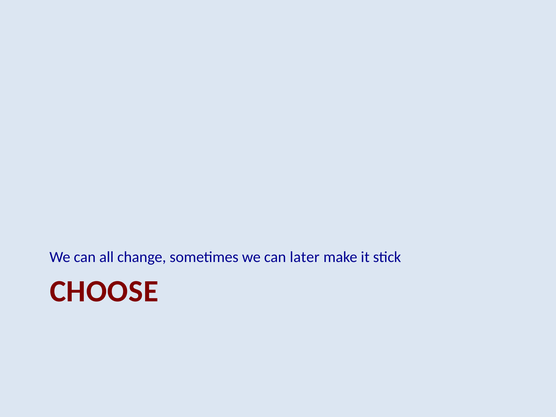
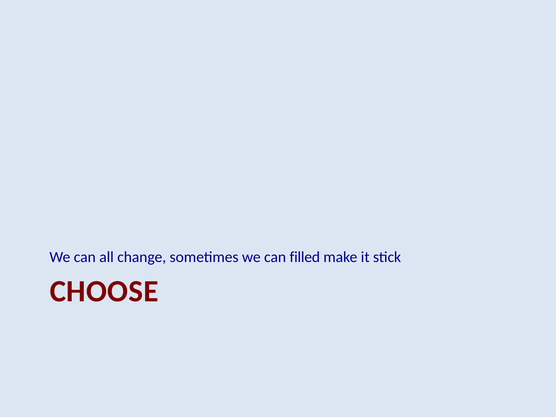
later: later -> filled (305, 257)
